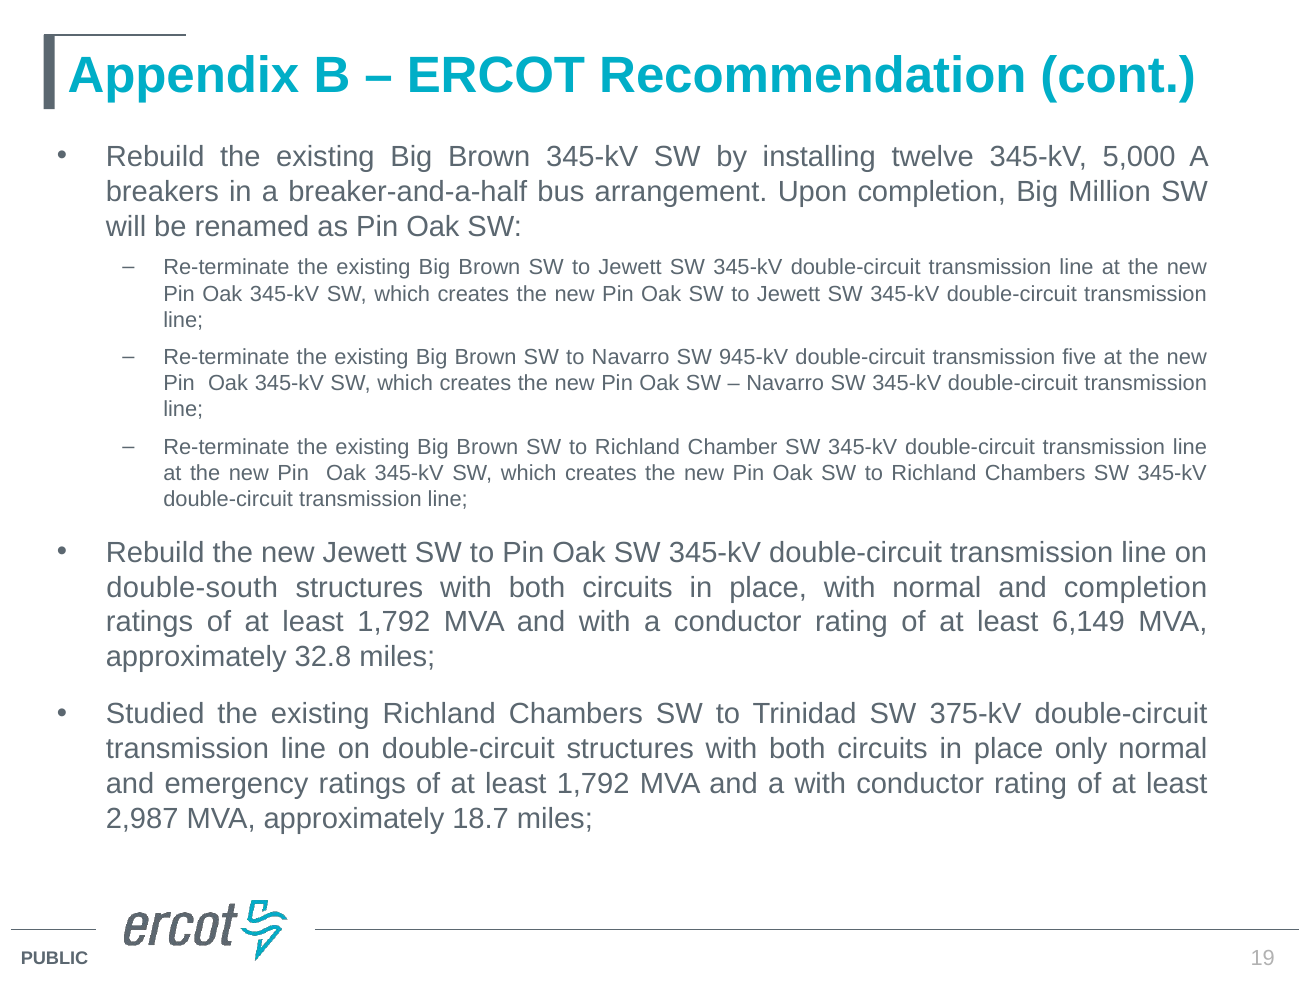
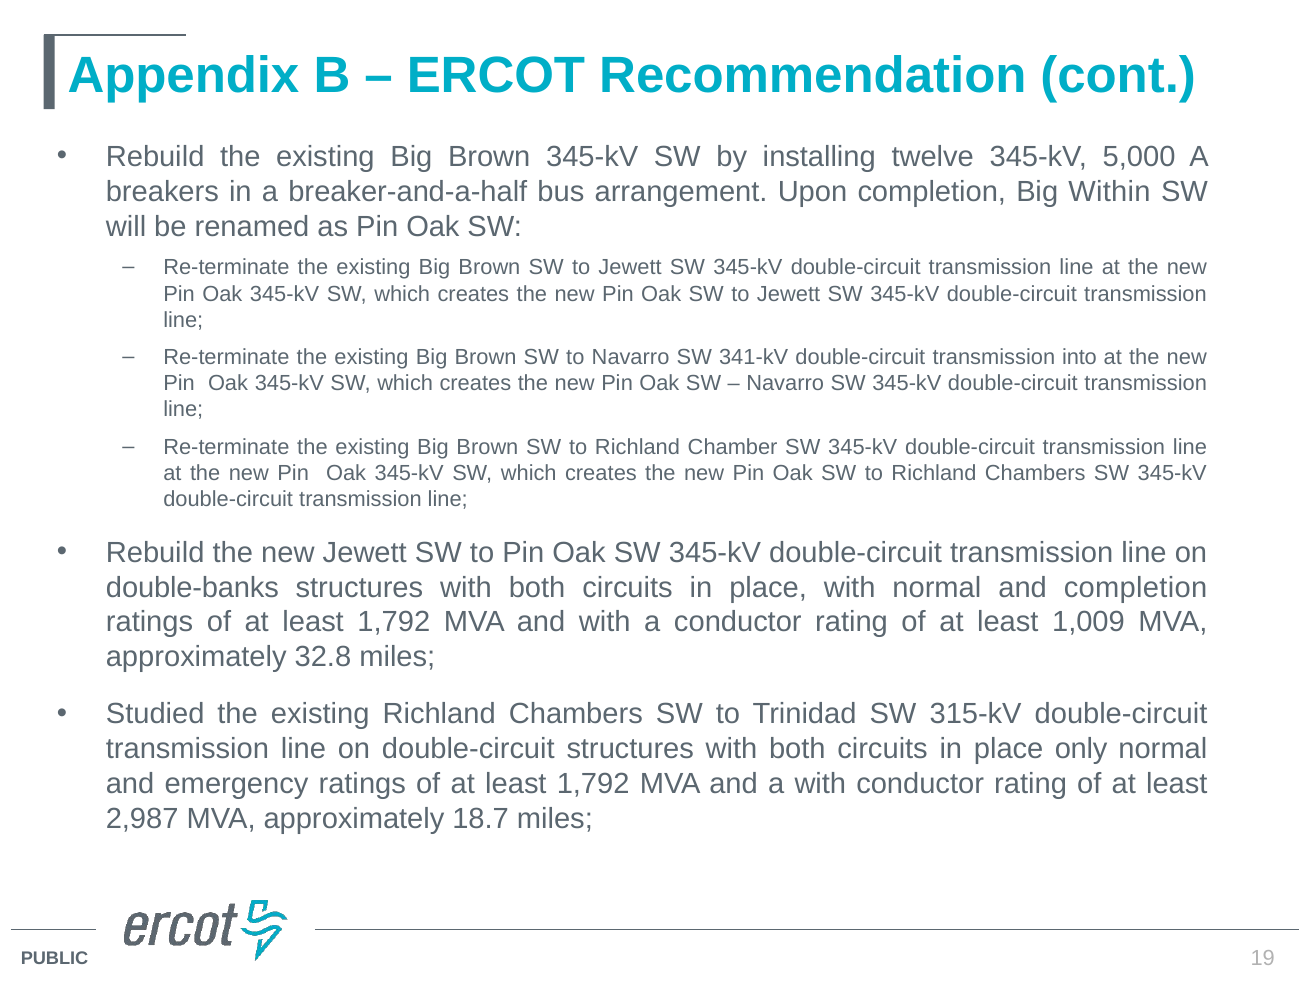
Million: Million -> Within (1109, 192)
945-kV: 945-kV -> 341-kV (754, 357)
five: five -> into (1080, 357)
double-south: double-south -> double-banks (192, 587)
6,149: 6,149 -> 1,009 (1089, 622)
375-kV: 375-kV -> 315-kV (976, 714)
